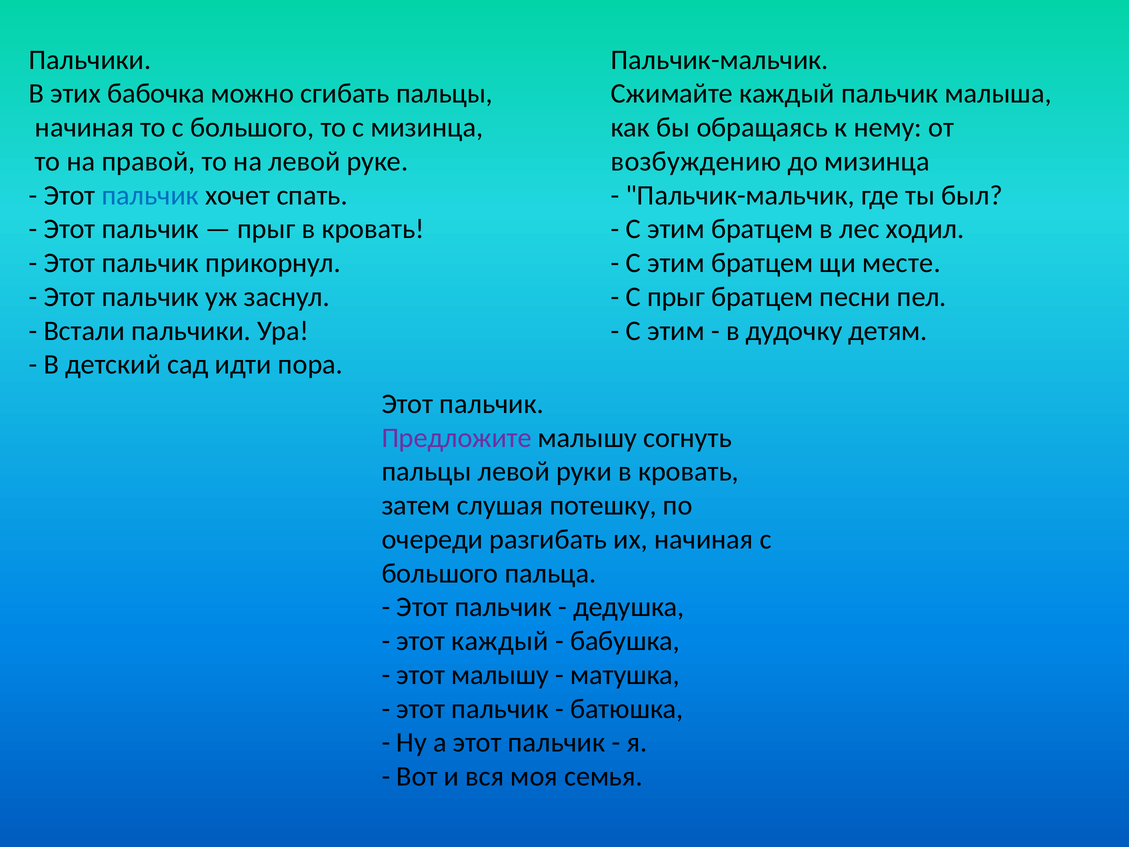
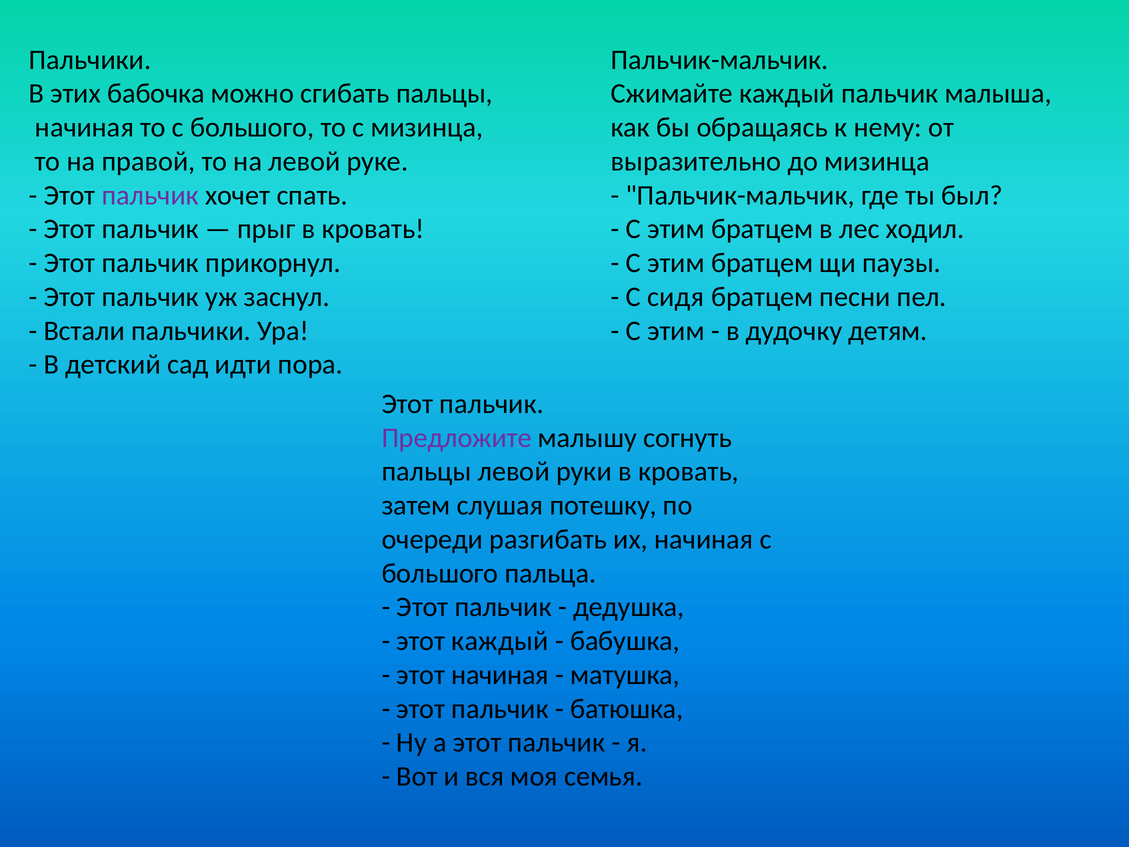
возбуждению: возбуждению -> выразительно (696, 161)
пальчик colour: blue -> purple (150, 195)
месте: месте -> паузы (902, 263)
С прыг: прыг -> сидя (676, 297)
этот малышу: малышу -> начиная (500, 675)
